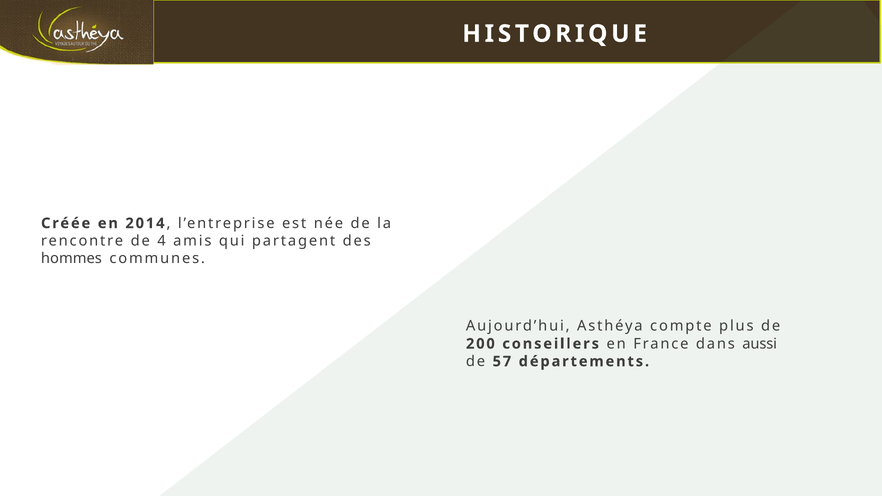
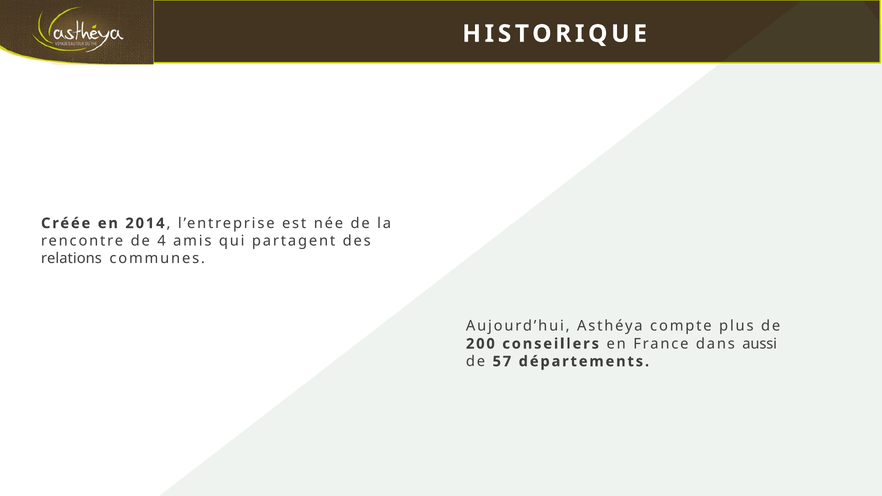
hommes: hommes -> relations (71, 259)
